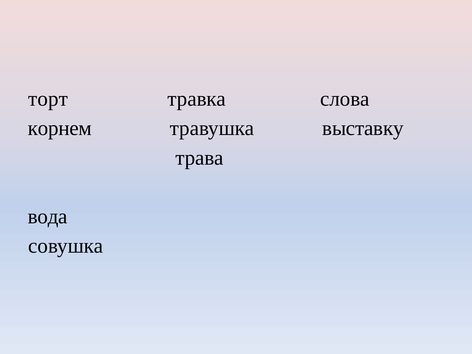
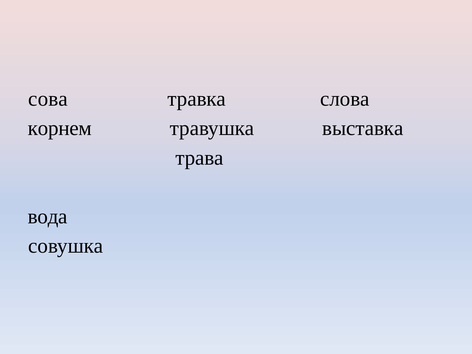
торт: торт -> сова (48, 99)
выставку: выставку -> выставка (363, 128)
